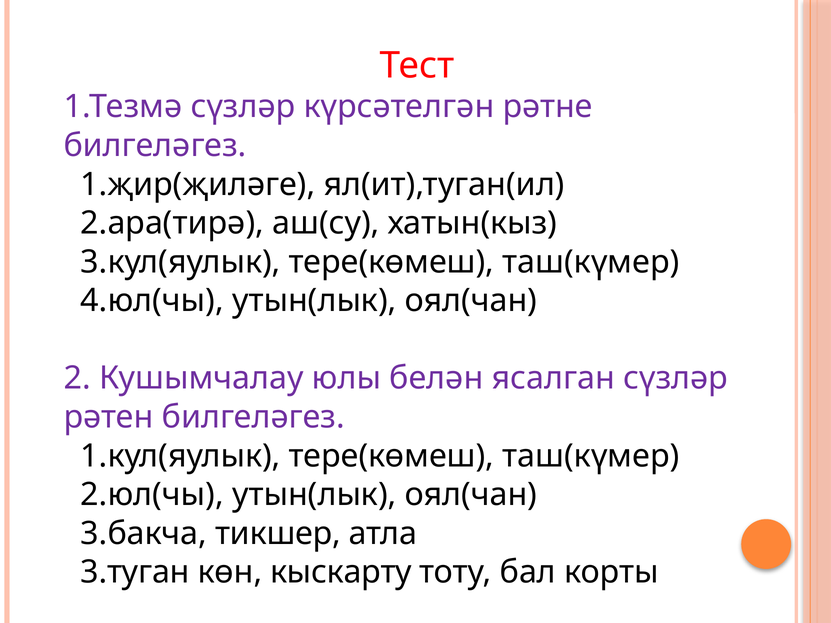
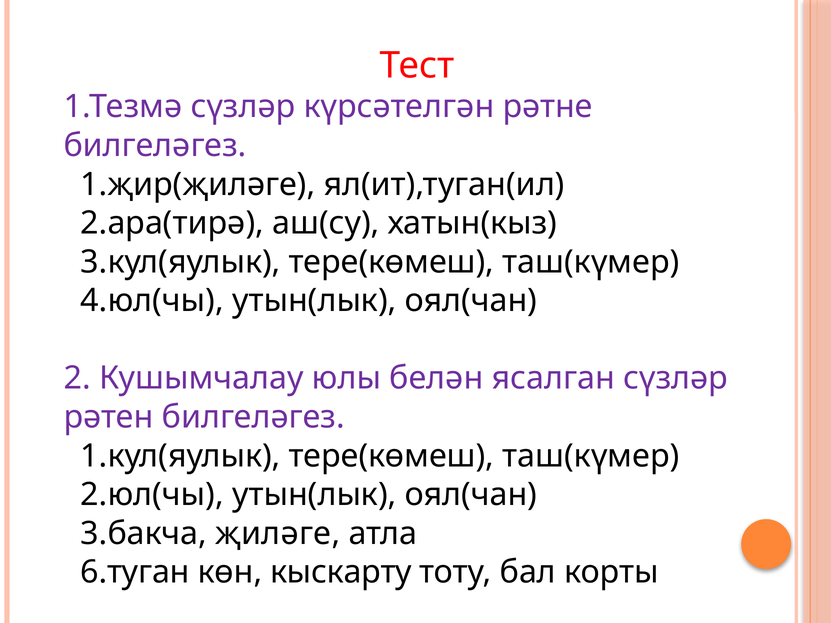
тикшер: тикшер -> җиләге (278, 534)
3.туган: 3.туган -> 6.туган (135, 572)
